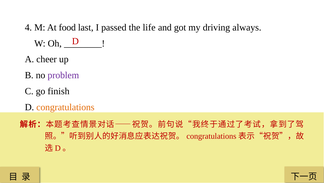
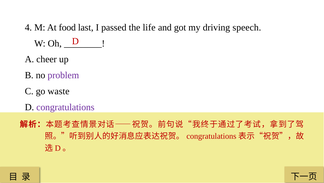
always: always -> speech (247, 27)
finish: finish -> waste (59, 91)
congratulations colour: orange -> purple (65, 107)
